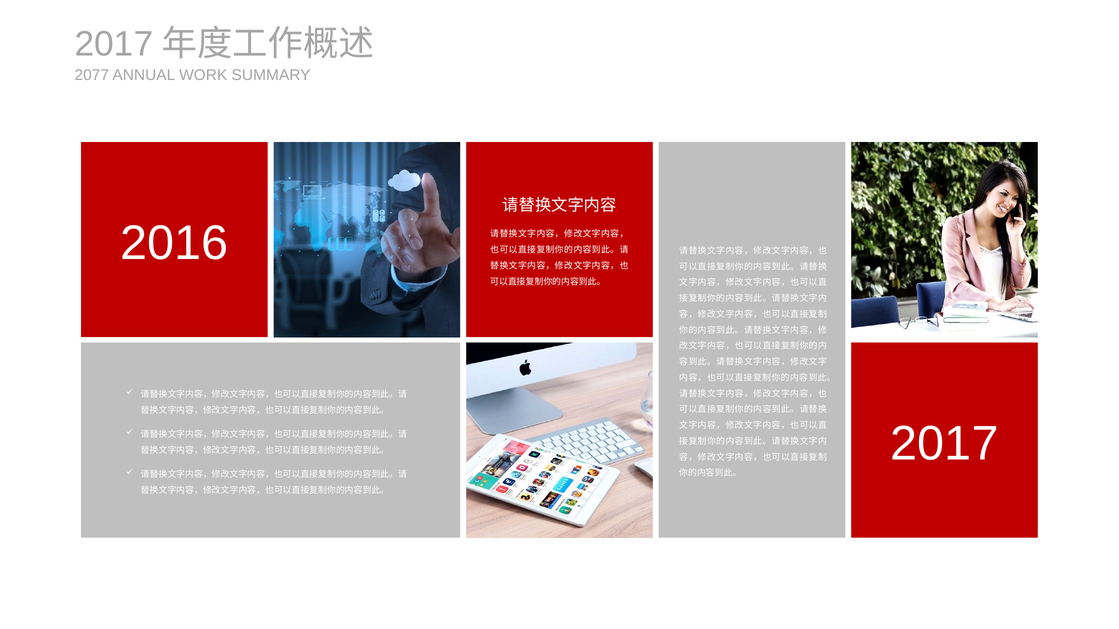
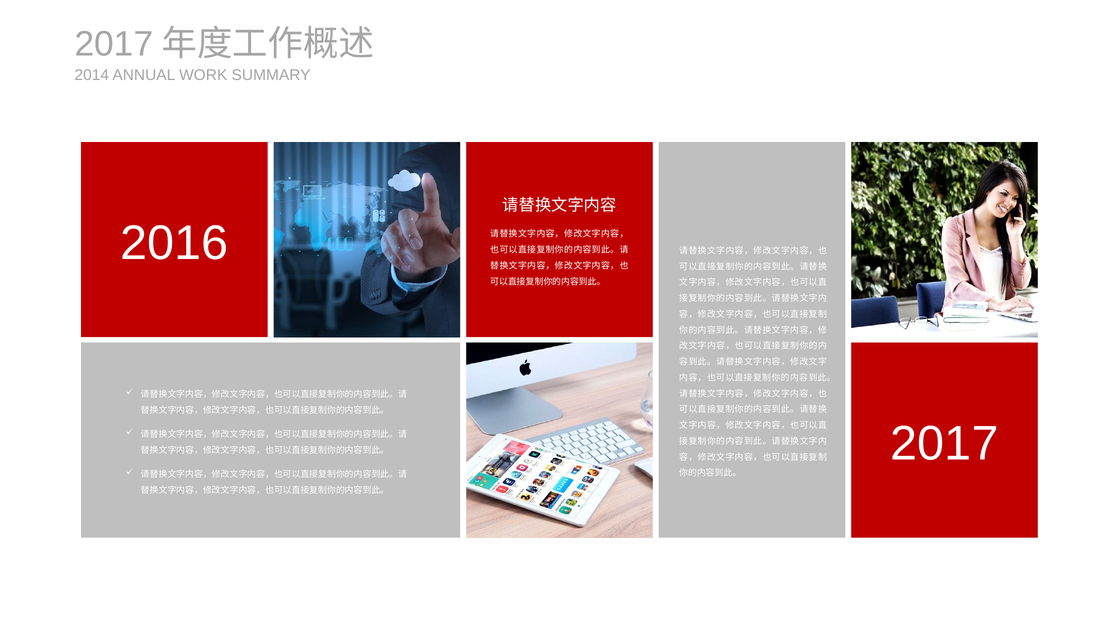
2077: 2077 -> 2014 (92, 75)
